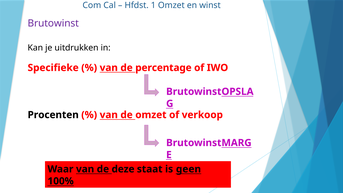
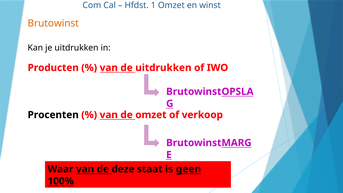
Brutowinst colour: purple -> orange (53, 23)
Specifieke: Specifieke -> Producten (53, 68)
de percentage: percentage -> uitdrukken (163, 68)
